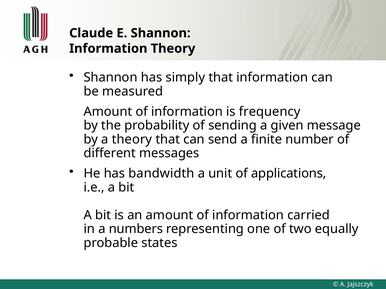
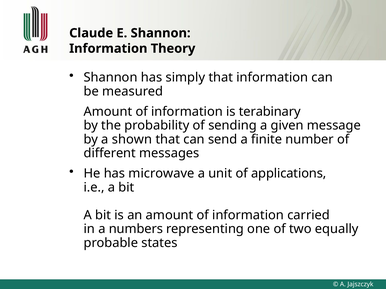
frequency: frequency -> terabinary (270, 112)
a theory: theory -> shown (132, 140)
bandwidth: bandwidth -> microwave (161, 174)
